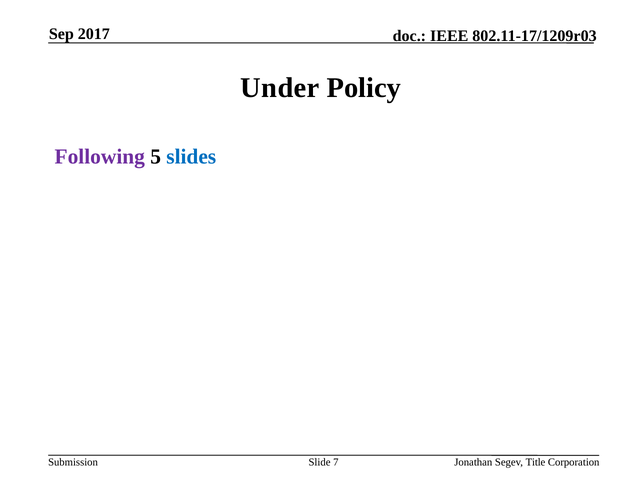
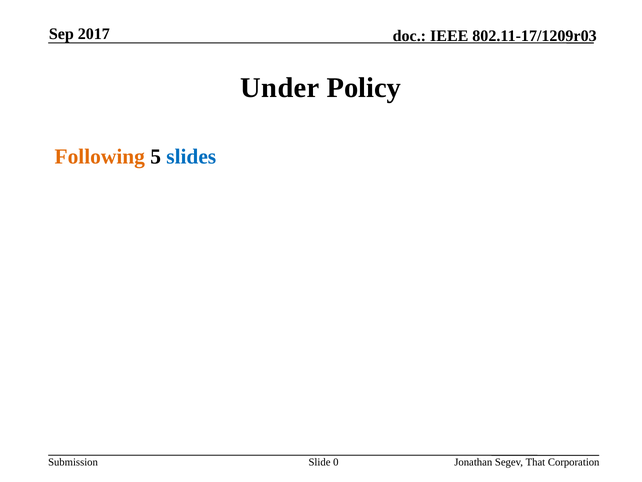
Following colour: purple -> orange (100, 157)
7: 7 -> 0 (336, 462)
Title: Title -> That (535, 462)
